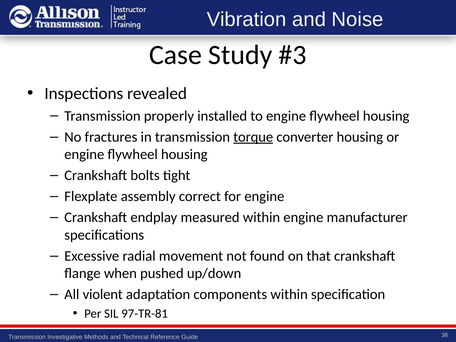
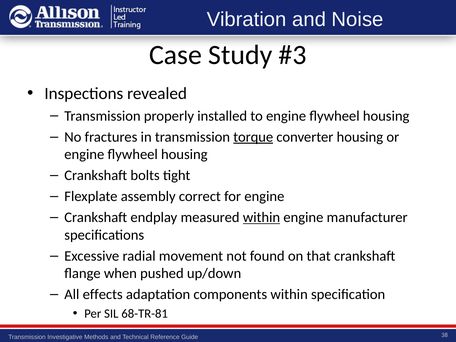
within underline: none -> present (261, 217)
violent: violent -> effects (103, 294)
97-TR-81: 97-TR-81 -> 68-TR-81 (145, 314)
